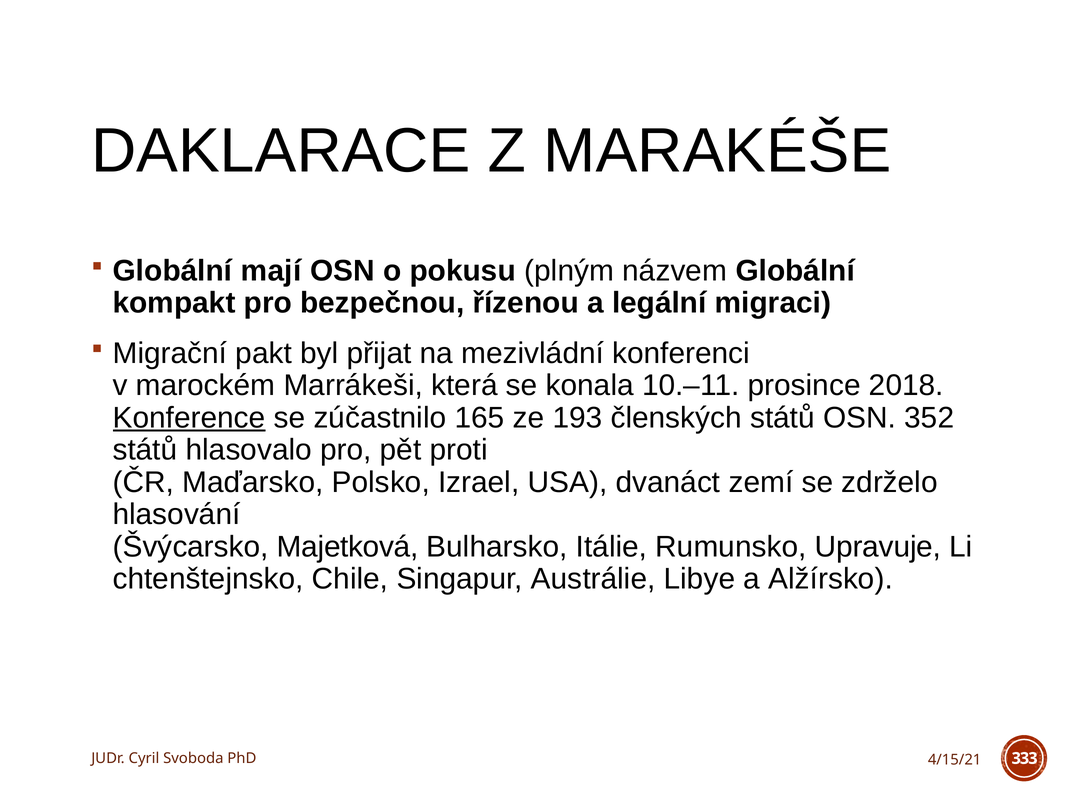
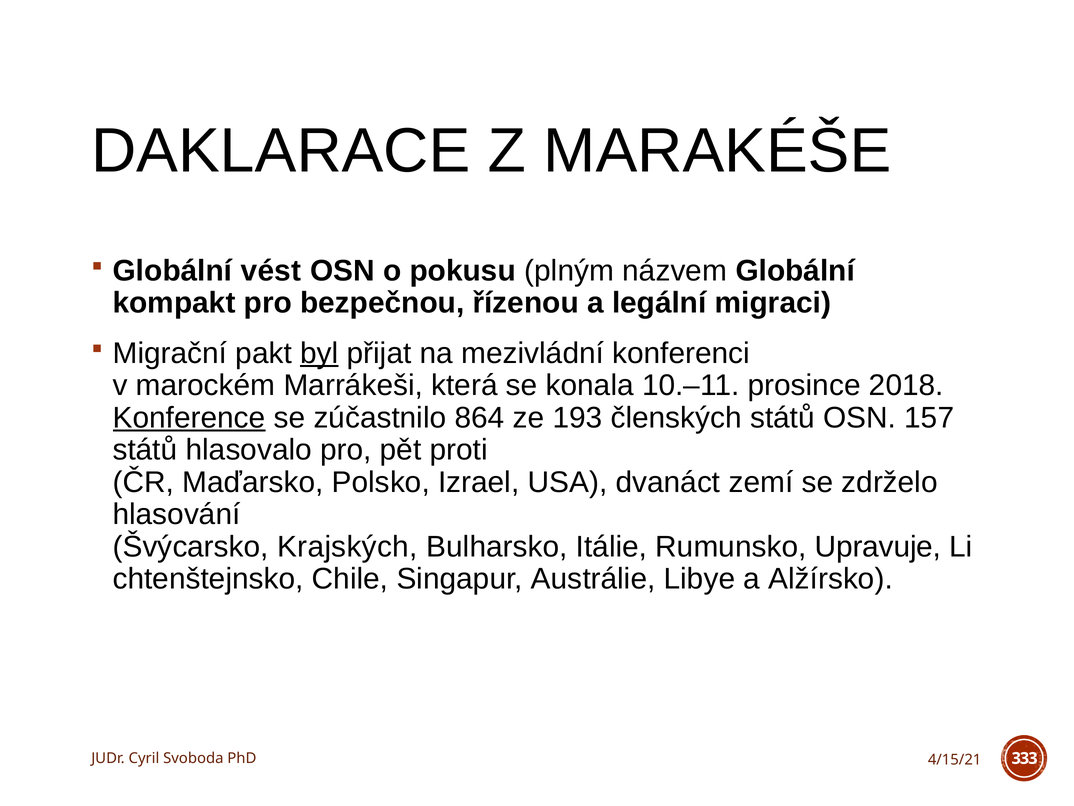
mají: mají -> vést (271, 271)
byl underline: none -> present (319, 353)
165: 165 -> 864 (480, 417)
352: 352 -> 157 (929, 417)
Majetková: Majetková -> Krajských (347, 547)
